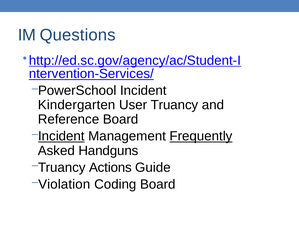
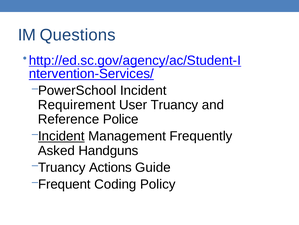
Kindergarten: Kindergarten -> Requirement (77, 105)
Reference Board: Board -> Police (121, 119)
Frequently underline: present -> none (201, 136)
Violation: Violation -> Frequent (64, 184)
Coding Board: Board -> Policy (158, 184)
